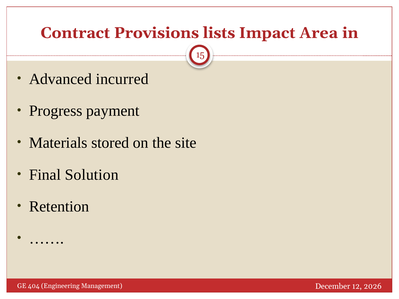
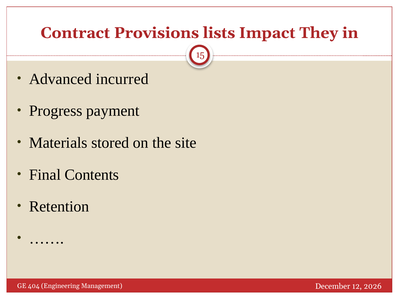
Area: Area -> They (319, 33)
Solution: Solution -> Contents (92, 175)
